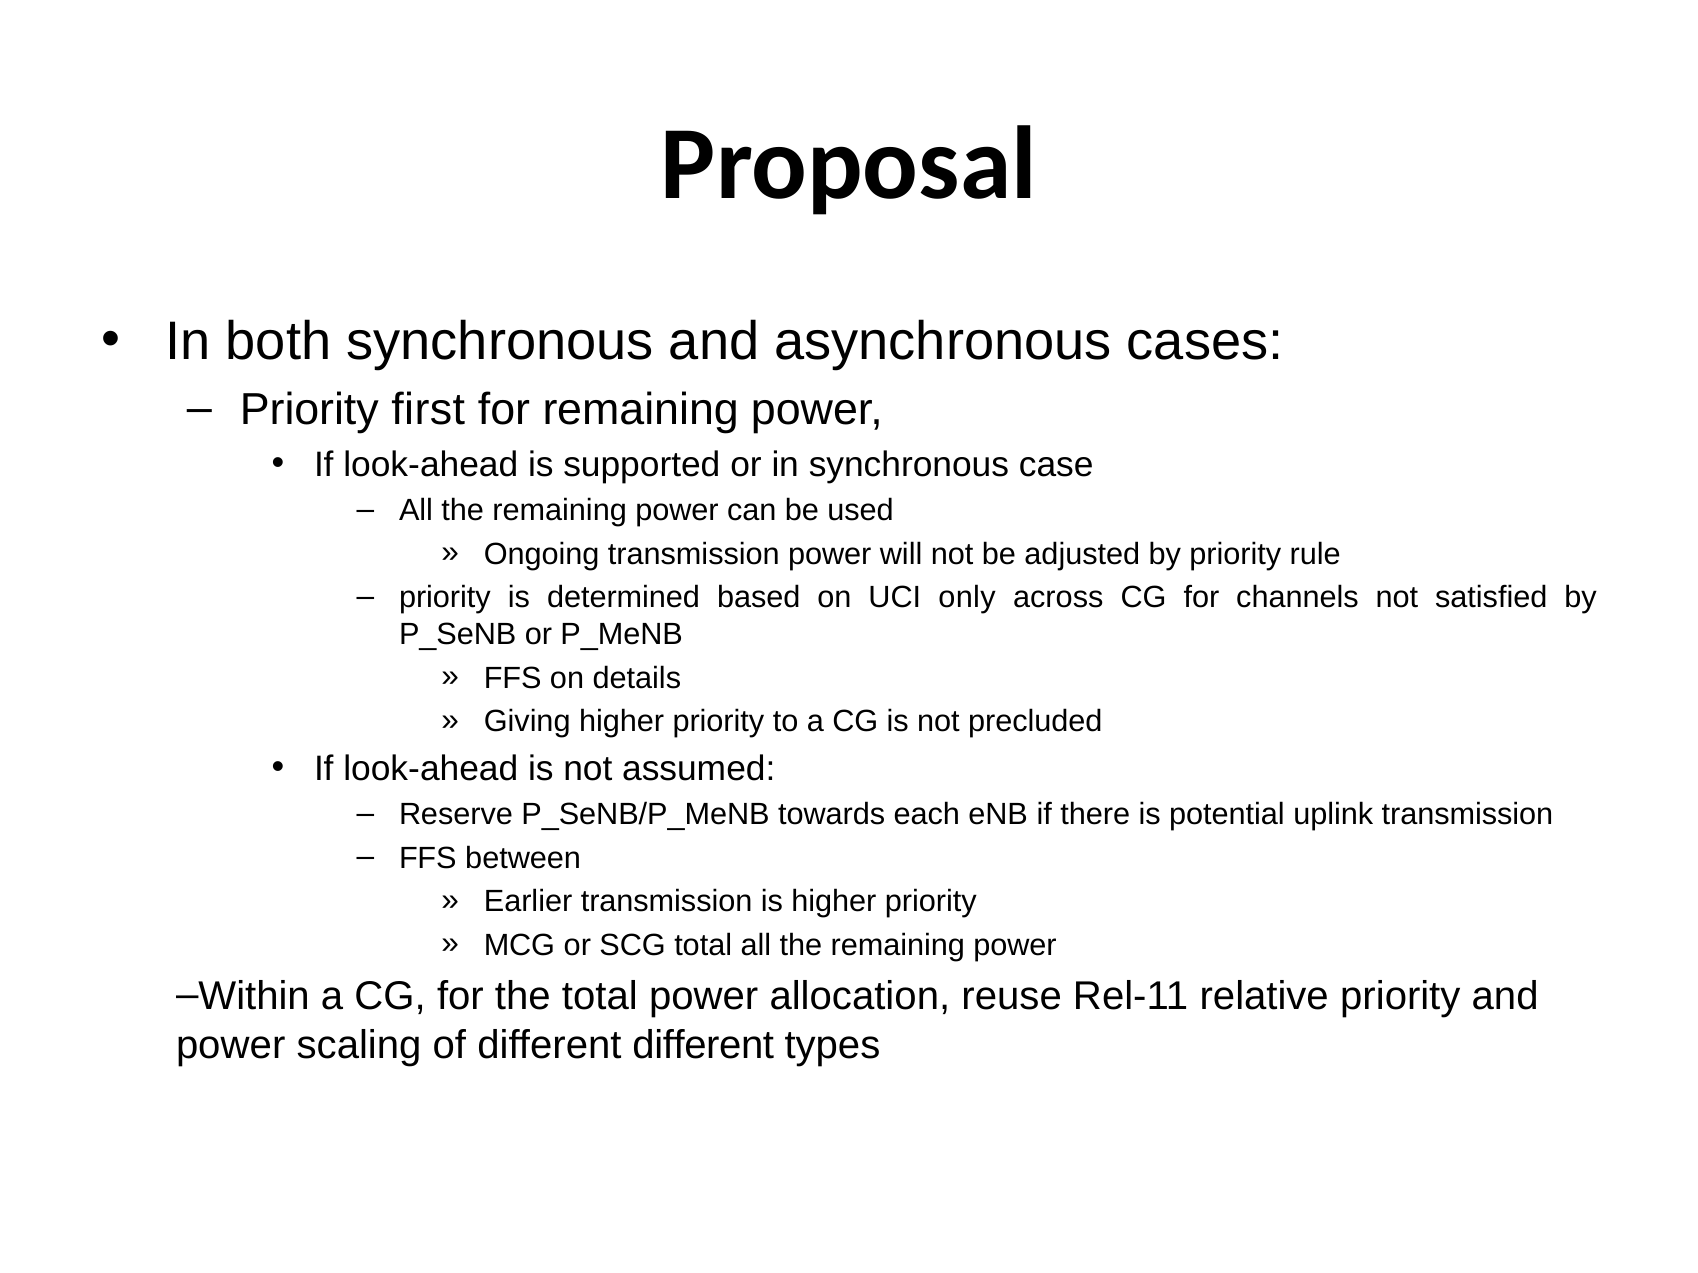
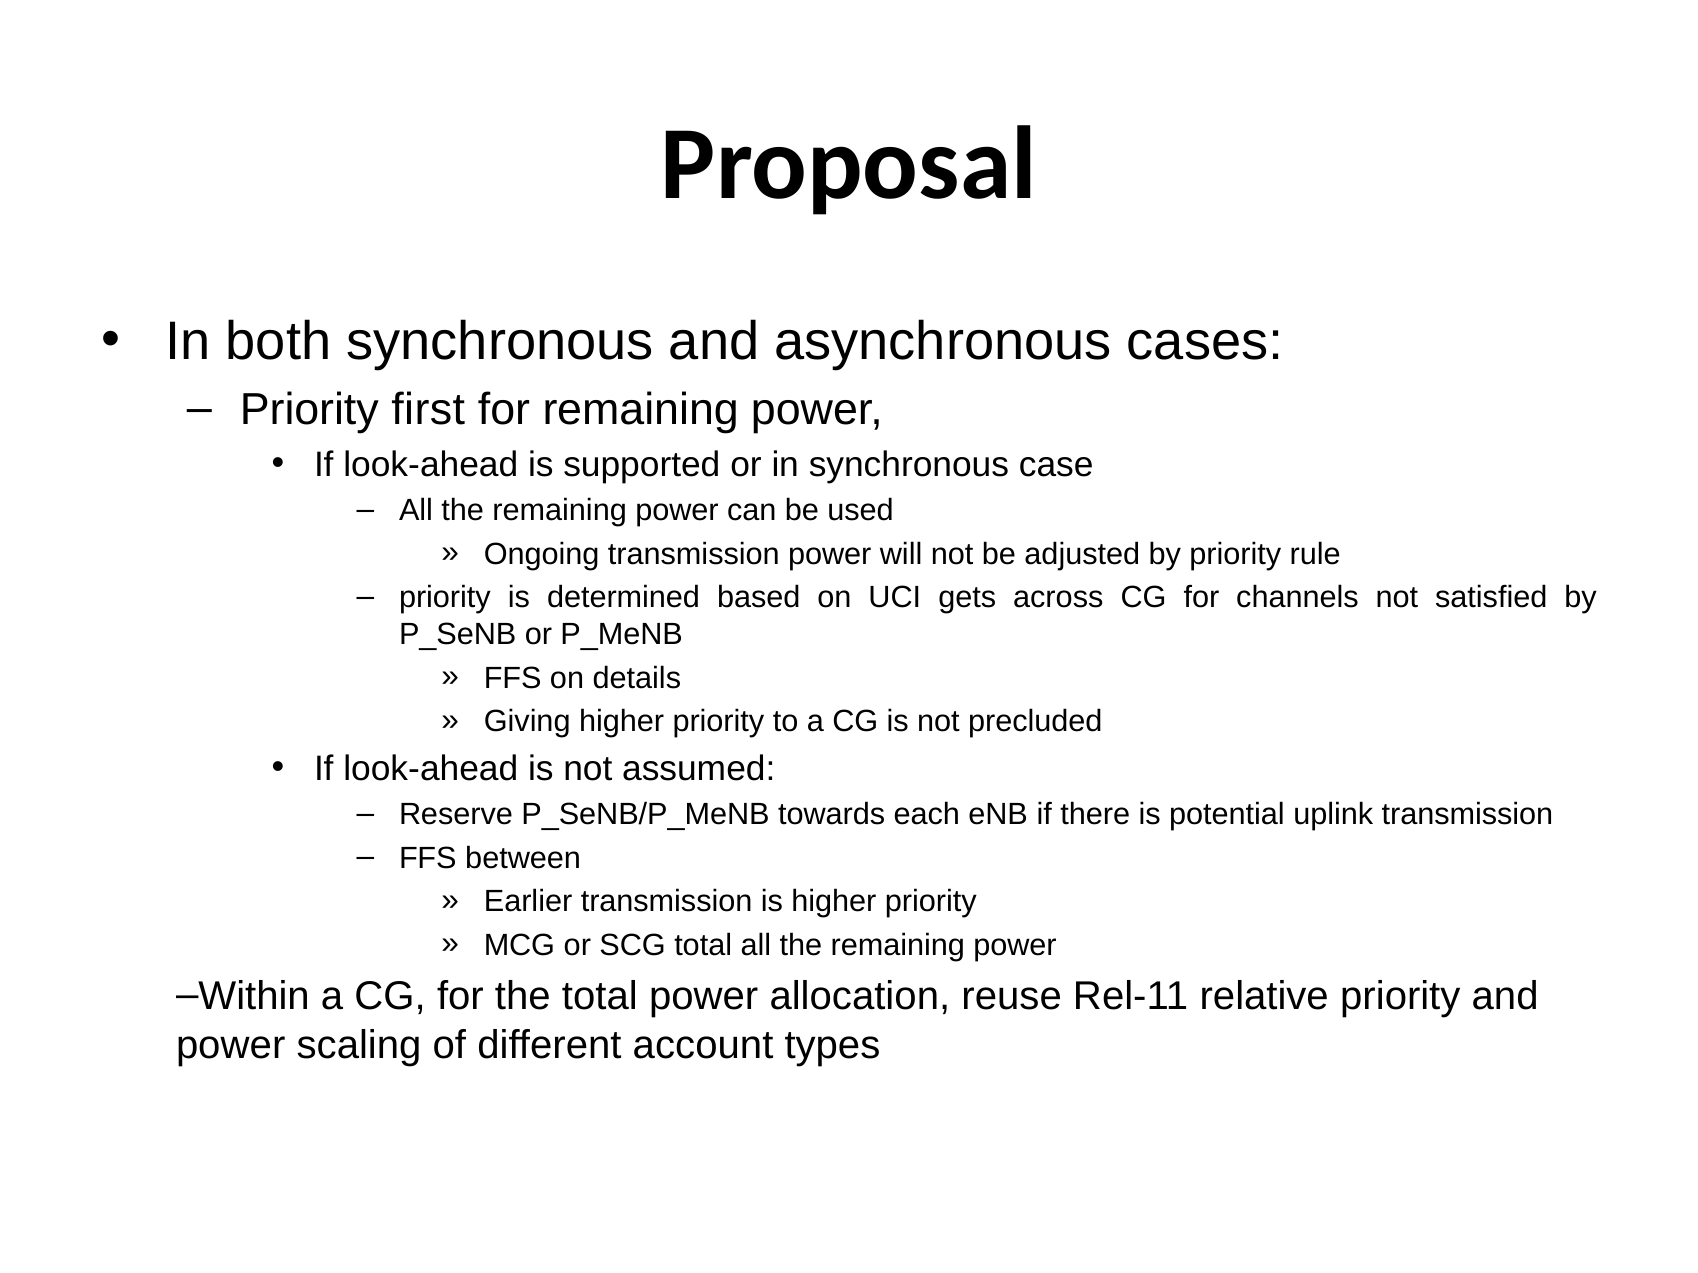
only: only -> gets (967, 598)
different different: different -> account (703, 1045)
